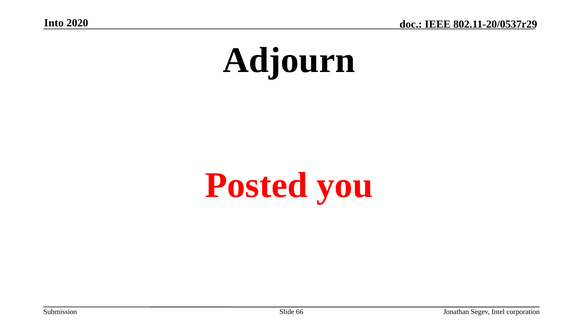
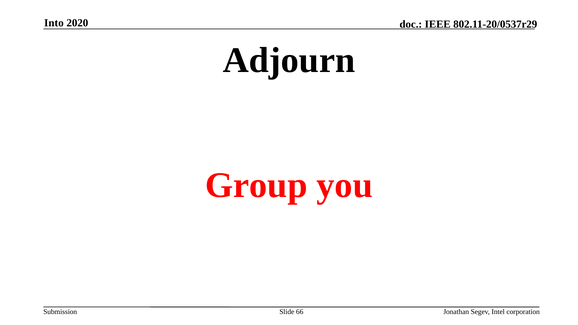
Posted: Posted -> Group (256, 185)
